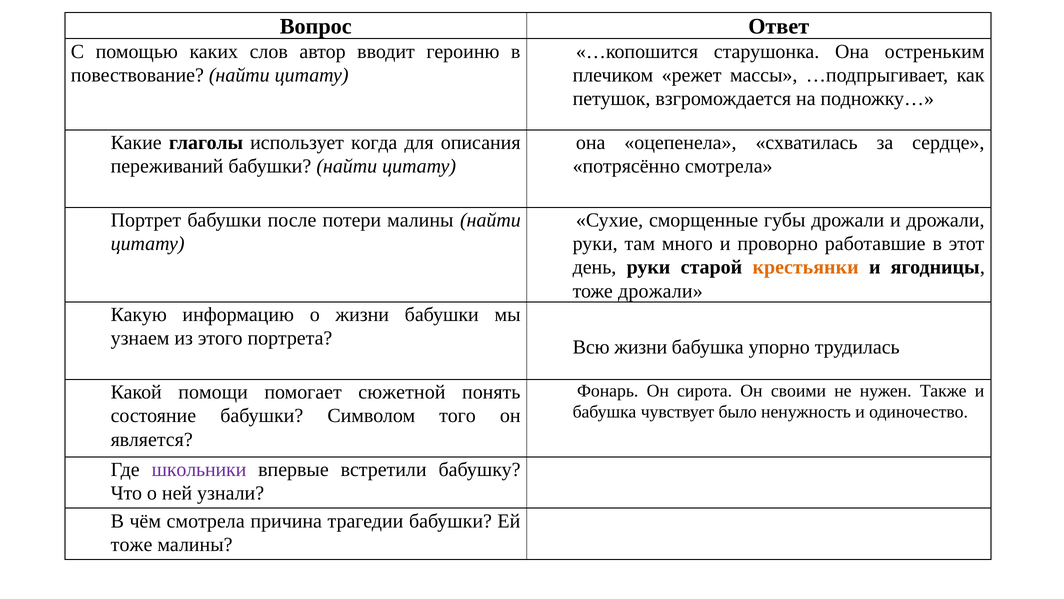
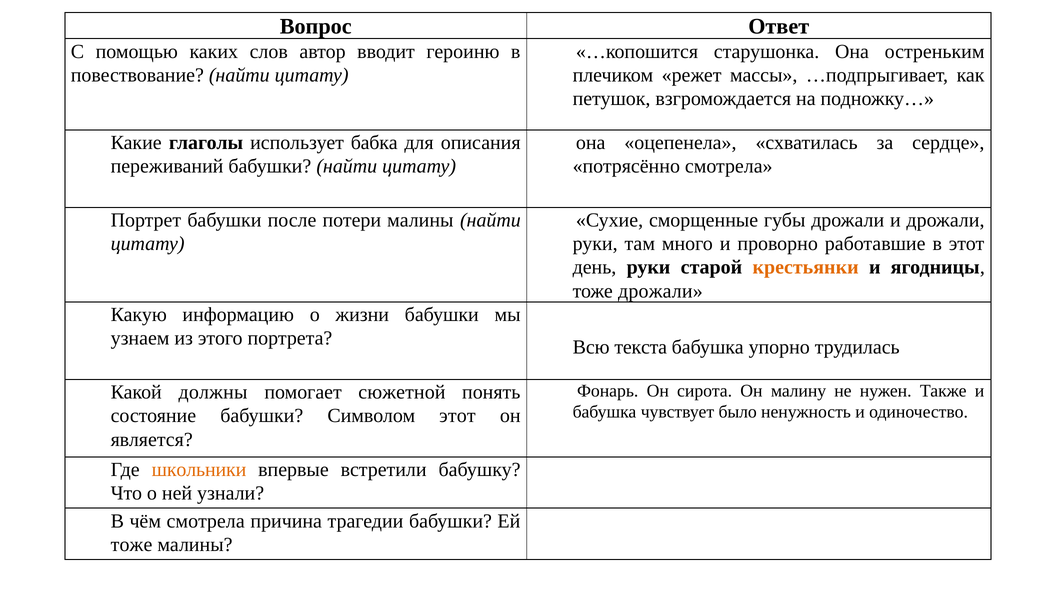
когда: когда -> бабка (374, 142)
Всю жизни: жизни -> текста (641, 347)
своими: своими -> малину (799, 390)
помощи: помощи -> должны (213, 392)
Символом того: того -> этот (457, 416)
школьники colour: purple -> orange (199, 469)
